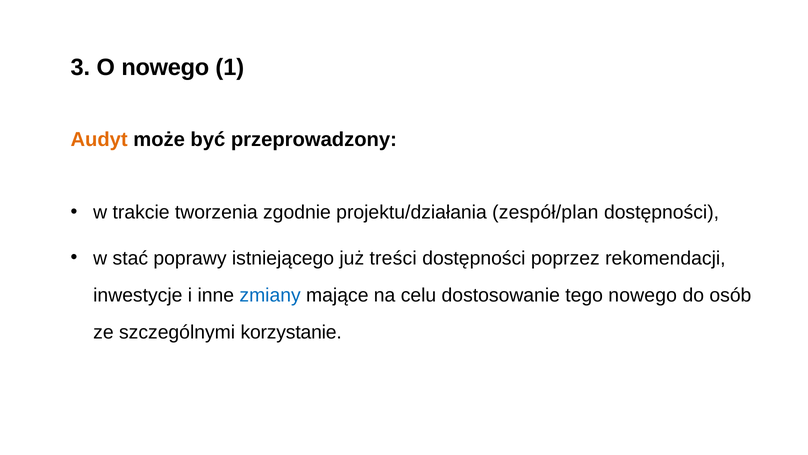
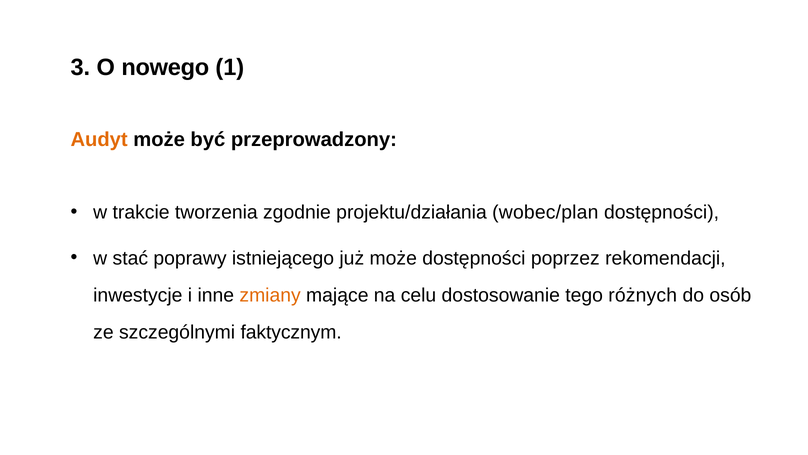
zespół/plan: zespół/plan -> wobec/plan (545, 212)
już treści: treści -> może (393, 258)
zmiany colour: blue -> orange (270, 295)
tego nowego: nowego -> różnych (643, 295)
korzystanie: korzystanie -> faktycznym (291, 332)
